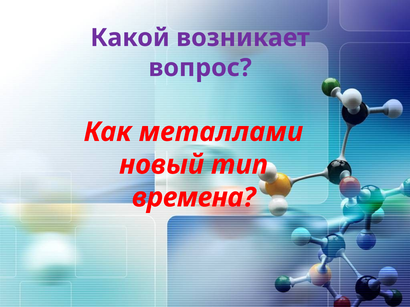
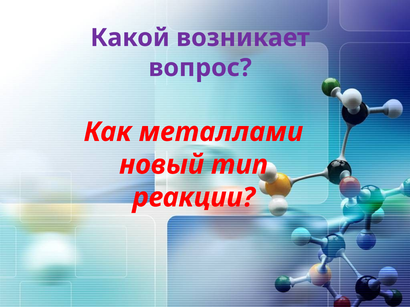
времена: времена -> реакции (194, 198)
